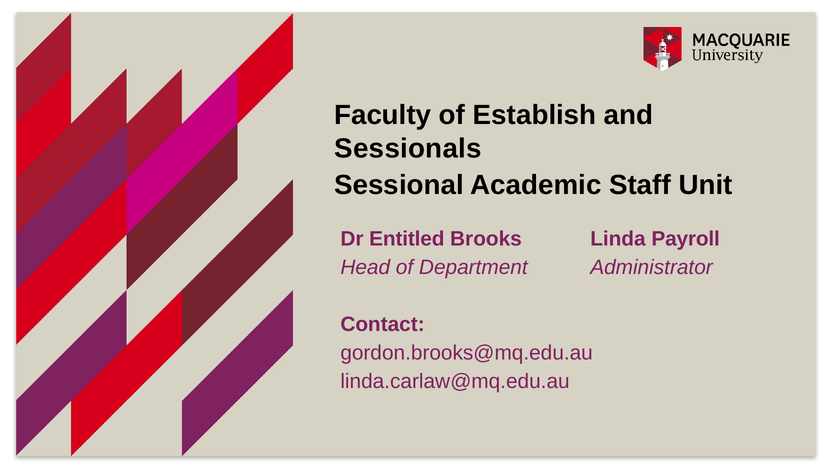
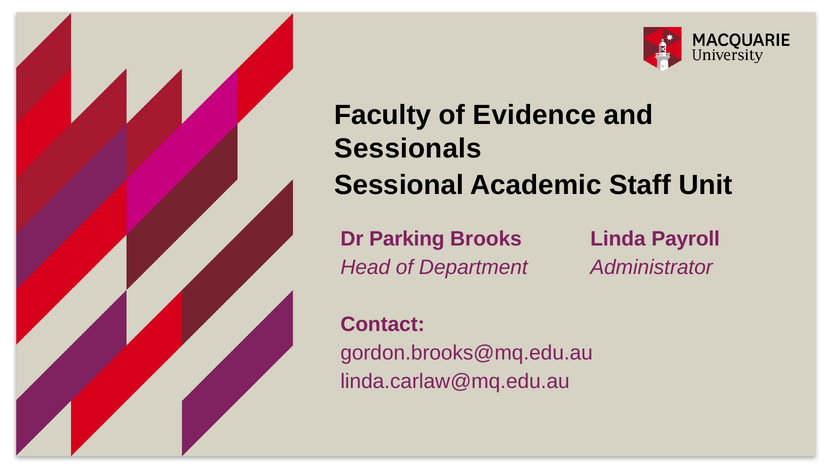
Establish: Establish -> Evidence (535, 115)
Entitled: Entitled -> Parking (407, 239)
